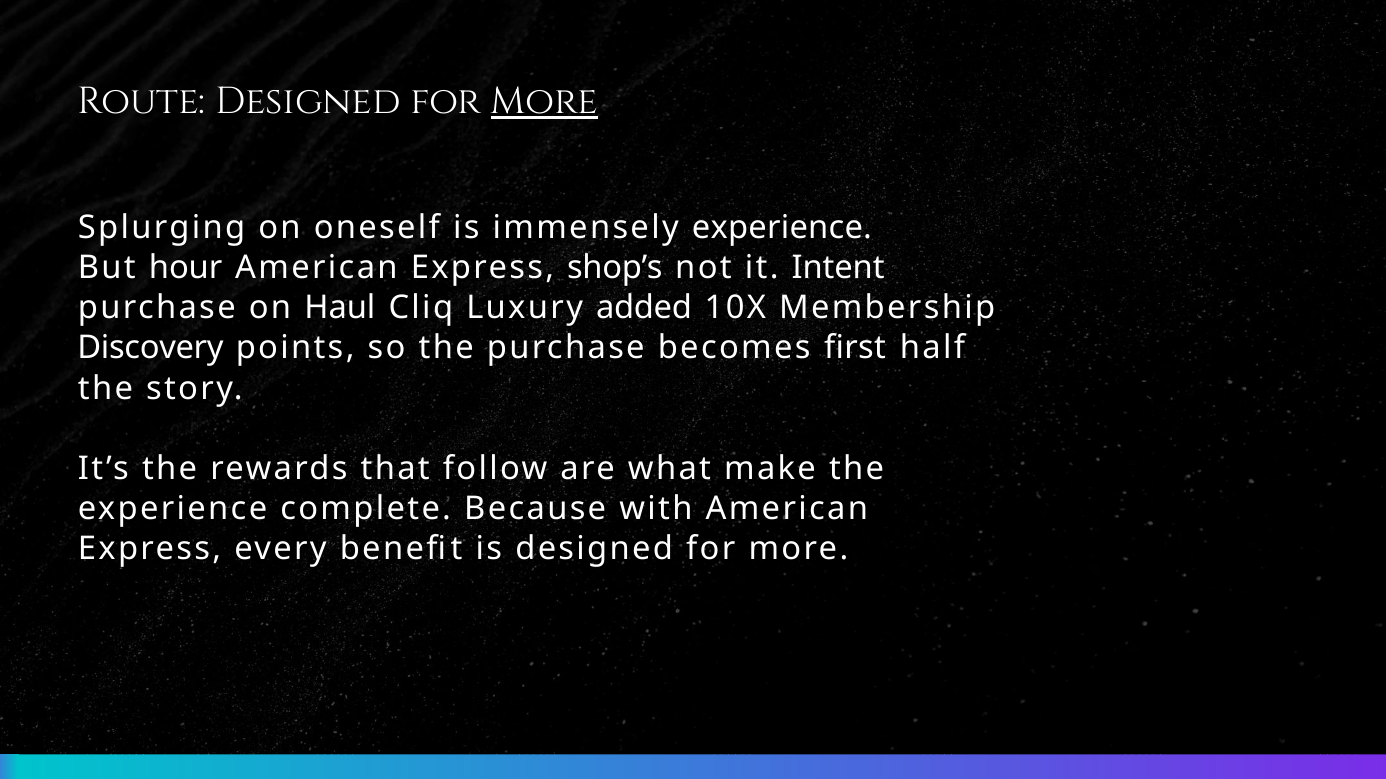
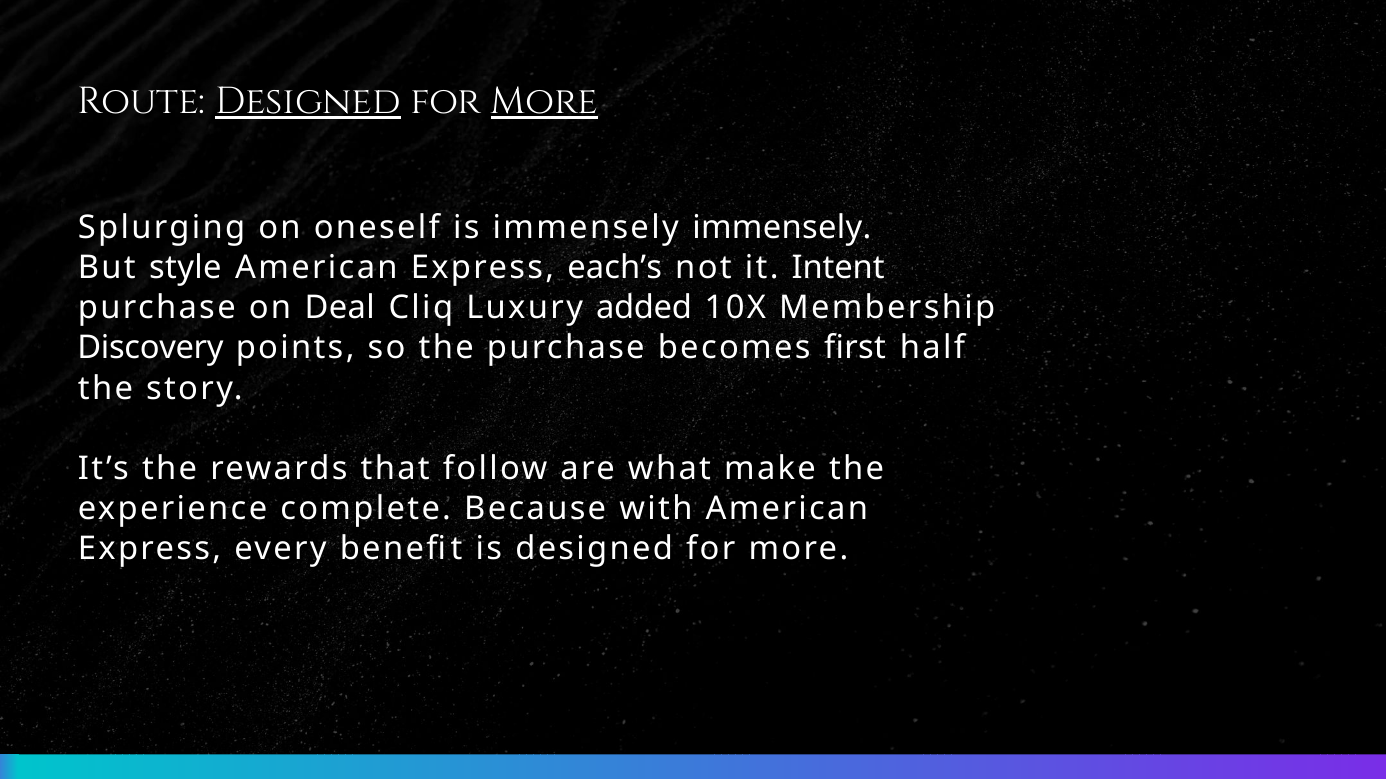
Designed underline: none -> present (308, 101)
immensely experience: experience -> immensely (782, 228)
hour: hour -> style (185, 268)
shop’s: shop’s -> each’s (615, 268)
Haul: Haul -> Deal (340, 308)
